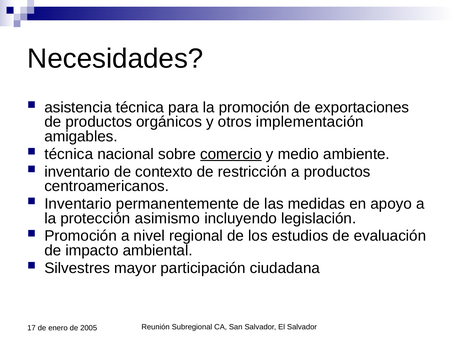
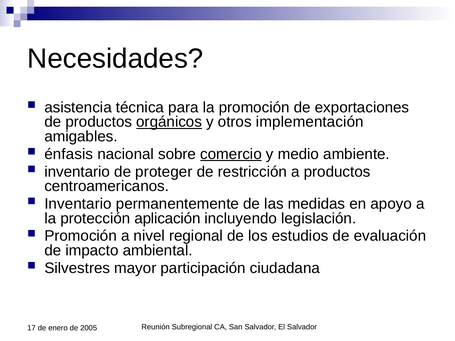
orgánicos underline: none -> present (169, 122)
técnica: técnica -> énfasis (69, 154)
contexto: contexto -> proteger (164, 172)
asimismo: asimismo -> aplicación (167, 219)
